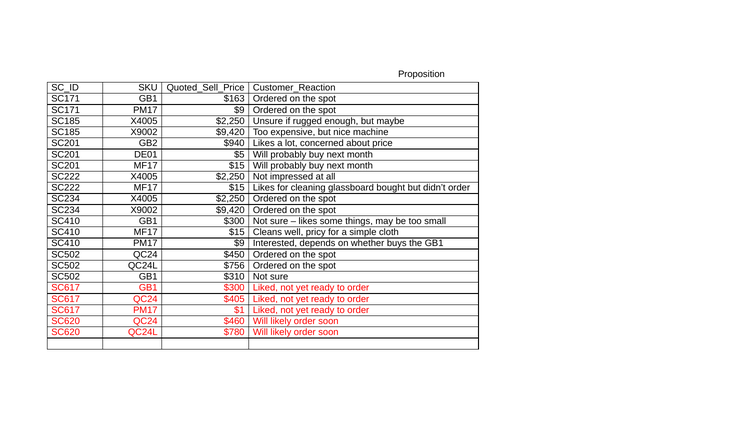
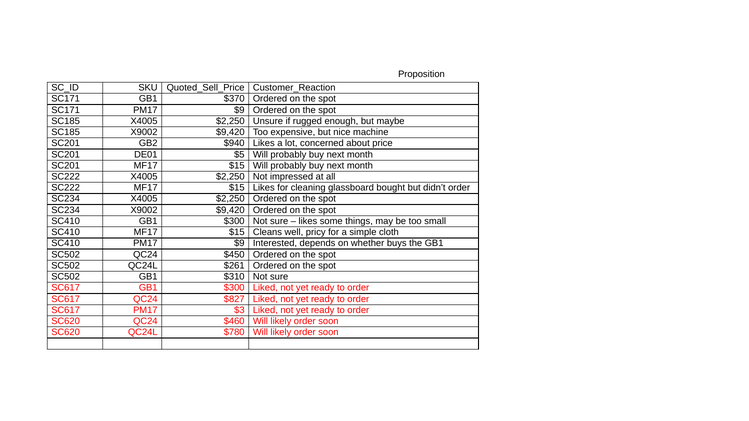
$163: $163 -> $370 (234, 99)
$756: $756 -> $261 (234, 266)
$405: $405 -> $827 (234, 299)
$1: $1 -> $3 (239, 310)
